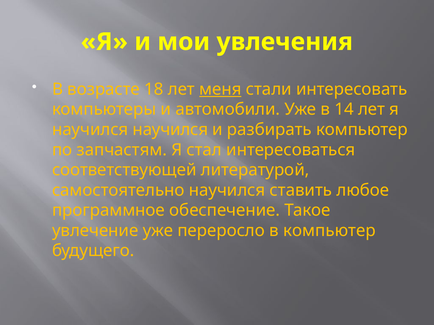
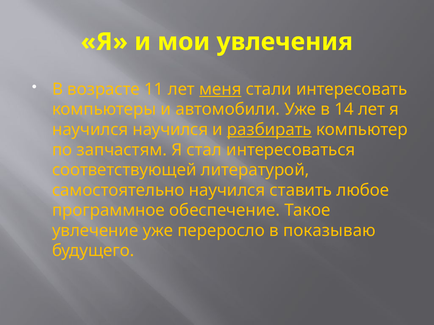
18: 18 -> 11 (154, 89)
разбирать underline: none -> present (269, 130)
в компьютер: компьютер -> показываю (329, 231)
